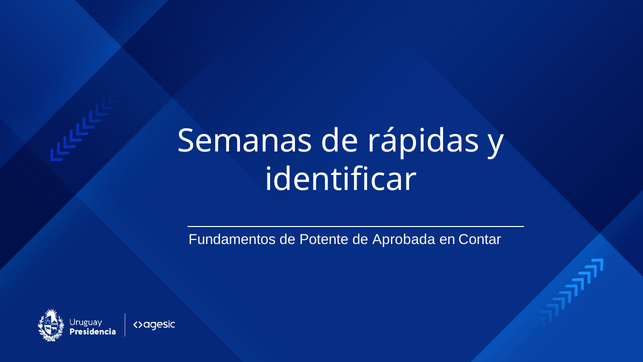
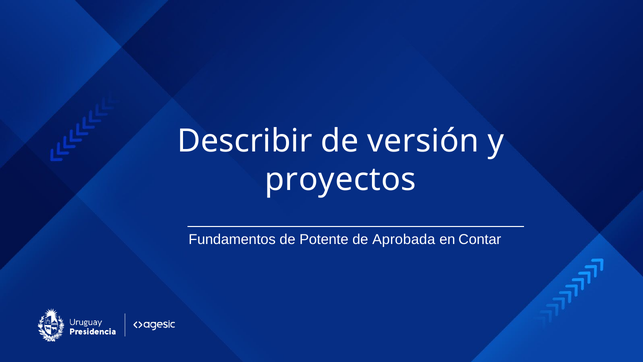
Semanas: Semanas -> Describir (245, 141)
rápidas: rápidas -> versión (423, 141)
identificar: identificar -> proyectos (341, 180)
